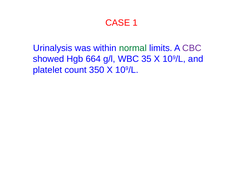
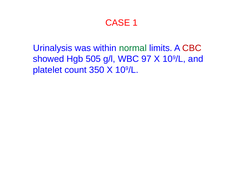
CBC colour: purple -> red (192, 48)
664: 664 -> 505 (93, 59)
35: 35 -> 97 (146, 59)
